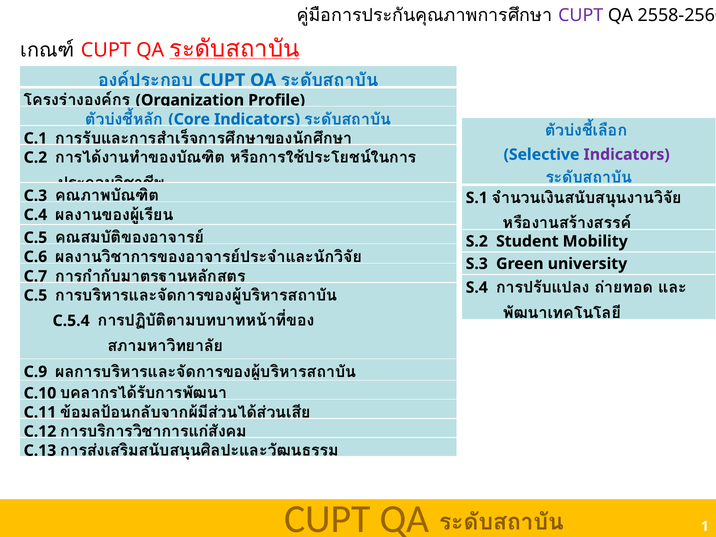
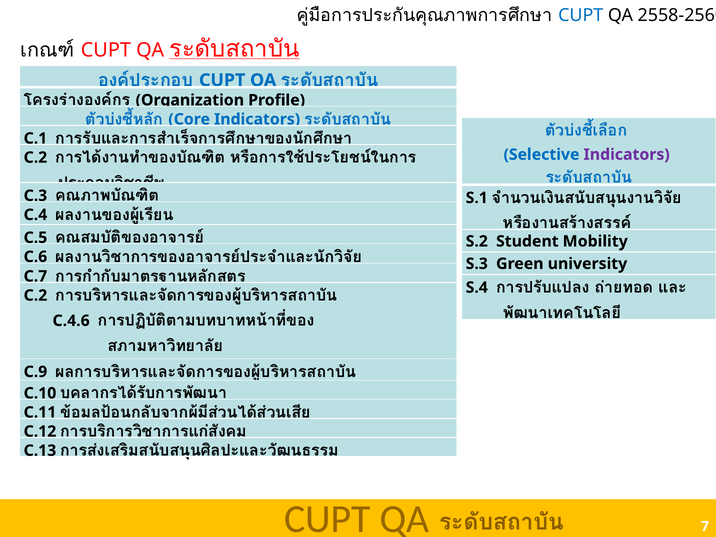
CUPT colour: purple -> blue (581, 15)
C.5: C.5 -> C.2 (35, 295)
C.5.4: C.5.4 -> C.4.6 (71, 321)
1: 1 -> 7 (705, 526)
